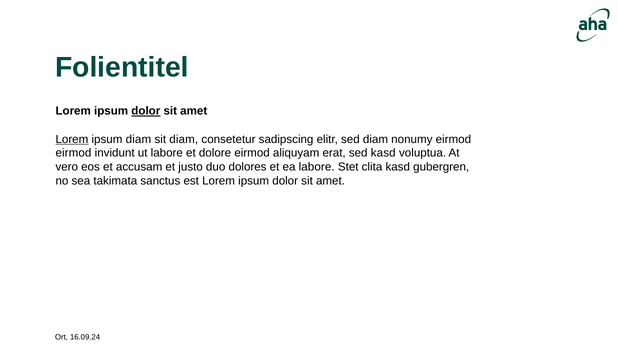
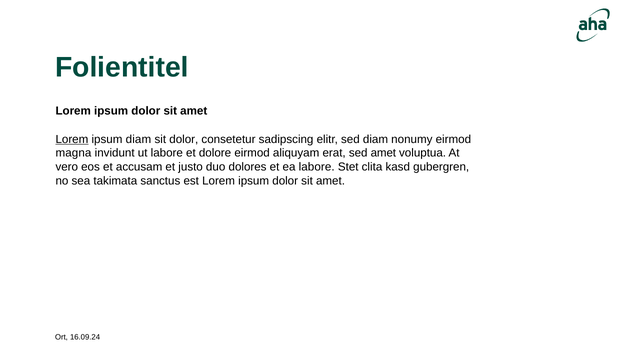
dolor underline: present -> none (146, 111)
sit diam: diam -> dolor (184, 139)
eirmod: eirmod -> magna (73, 153)
sed kasd: kasd -> amet (383, 153)
